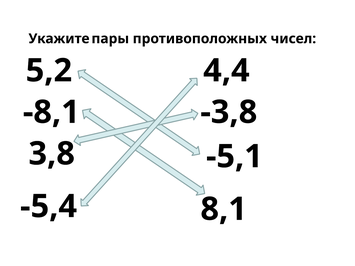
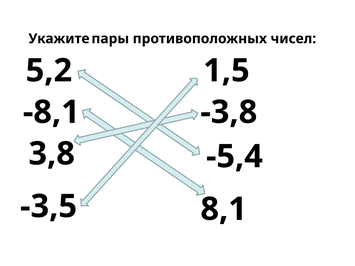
4,4: 4,4 -> 1,5 (226, 71)
-5,1: -5,1 -> -5,4 (234, 157)
-5,4: -5,4 -> -3,5 (49, 207)
